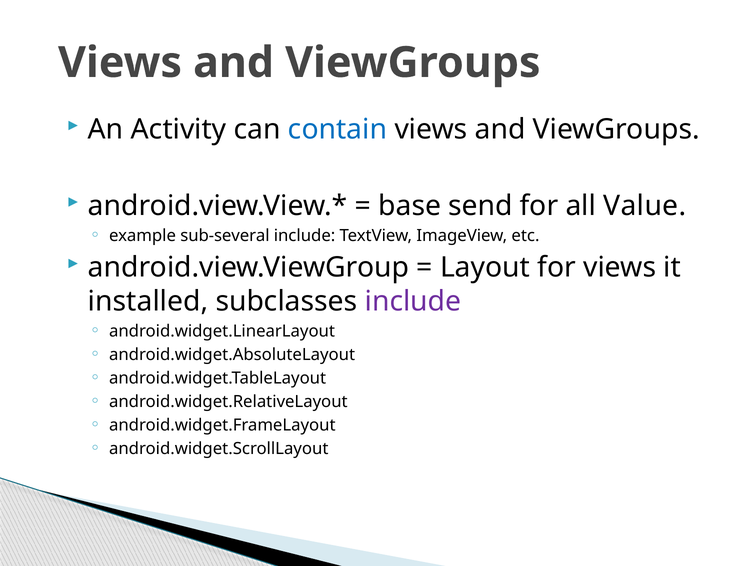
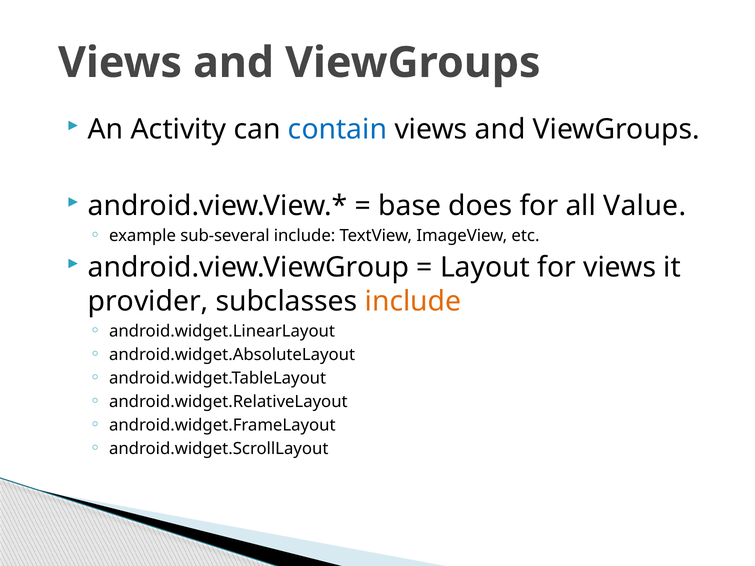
send: send -> does (480, 206)
installed: installed -> provider (148, 302)
include colour: purple -> orange (413, 302)
